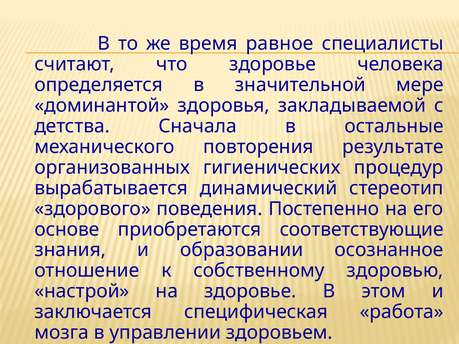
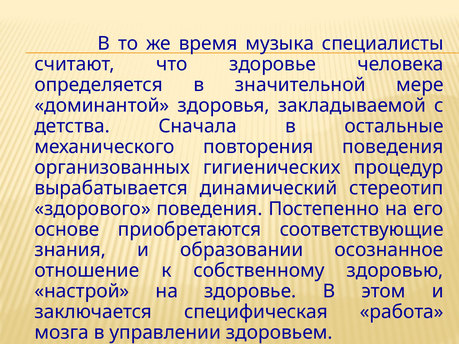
равное: равное -> музыка (280, 44)
повторения результате: результате -> поведения (393, 147)
